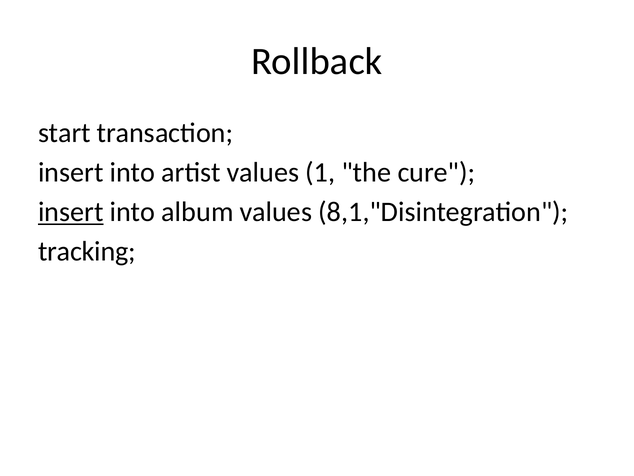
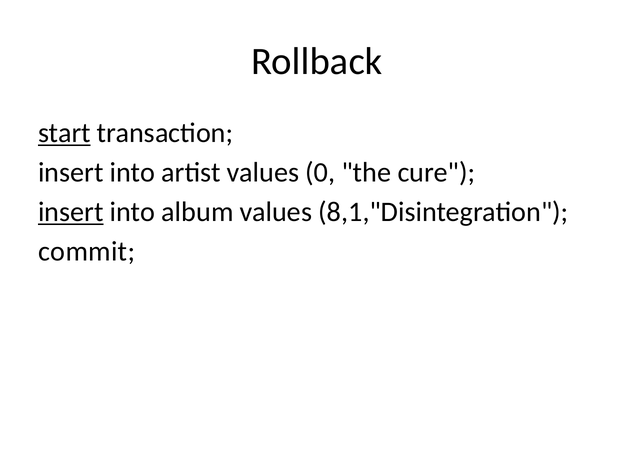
start underline: none -> present (64, 133)
1: 1 -> 0 (320, 172)
tracking: tracking -> commit (87, 251)
